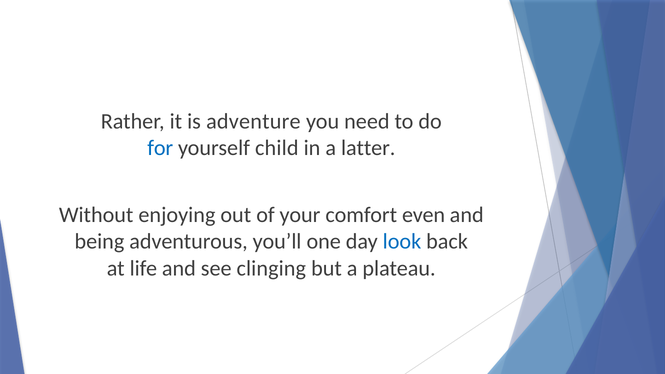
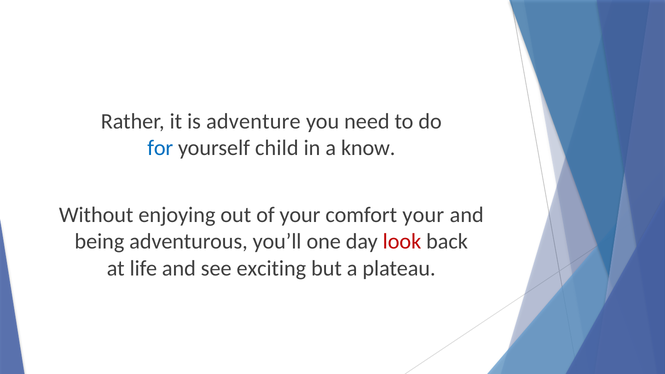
latter: latter -> know (368, 148)
comfort even: even -> your (423, 215)
look colour: blue -> red (402, 242)
clinging: clinging -> exciting (271, 268)
